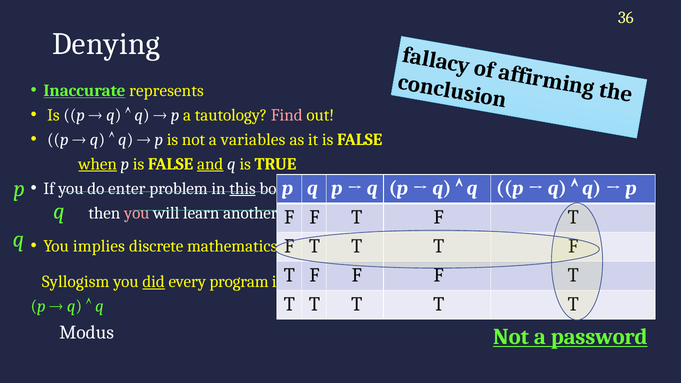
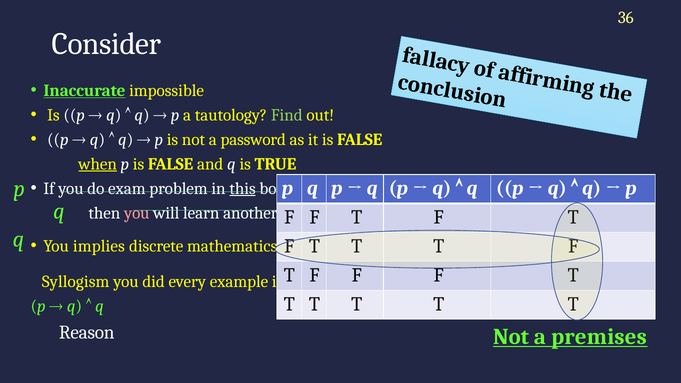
Denying: Denying -> Consider (106, 44)
represents: represents -> impossible (167, 90)
Find colour: pink -> light green (287, 115)
variables: variables -> password (253, 139)
and underline: present -> none (210, 164)
enter: enter -> exam (127, 188)
did underline: present -> none (154, 282)
program: program -> example (239, 282)
Modus: Modus -> Reason (87, 333)
password: password -> premises (599, 337)
